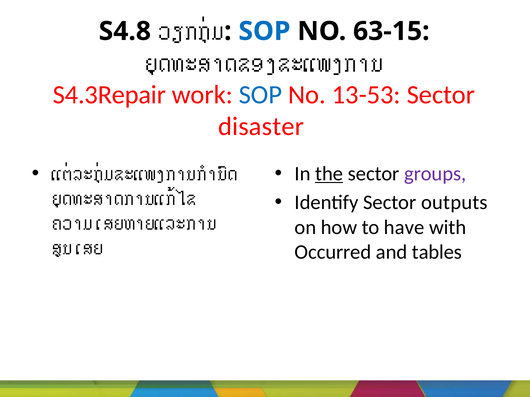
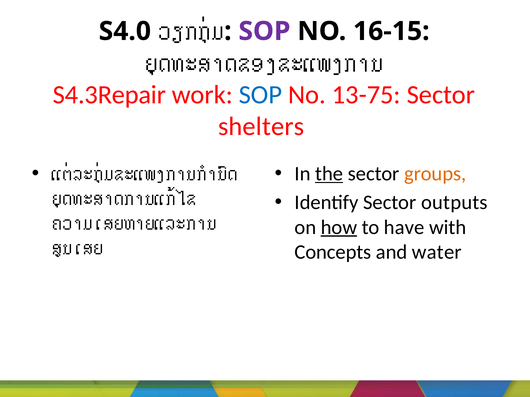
S4.8: S4.8 -> S4.0 (125, 31)
SOP colour: blue -> purple (264, 31)
63-15: 63-15 -> 16-15 (391, 31)
13-53: 13-53 -> 13-75 (366, 95)
disaster: disaster -> shelters (261, 127)
groups colour: purple -> orange (435, 174)
how underline: none -> present (339, 228)
Occurred: Occurred -> Concepts (333, 252)
tables: tables -> water (437, 252)
